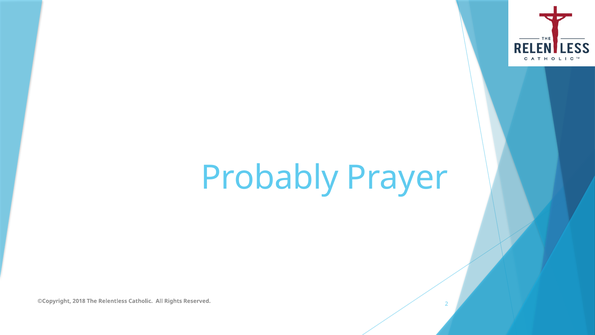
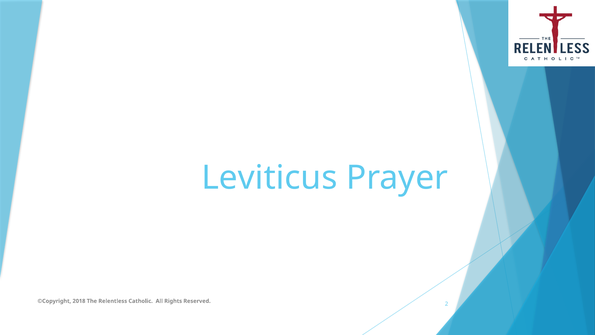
Probably: Probably -> Leviticus (269, 178)
